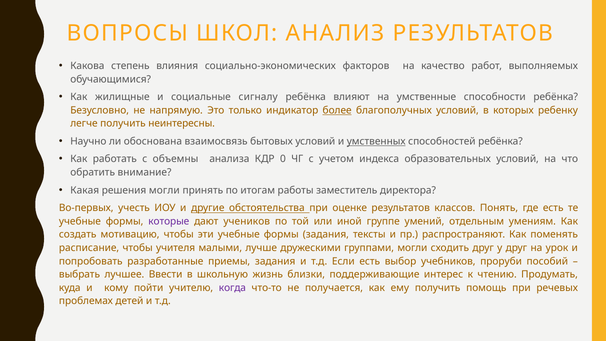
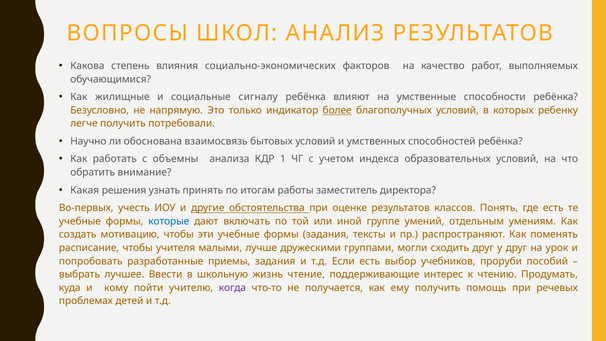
неинтересны: неинтересны -> потребовали (182, 124)
умственных underline: present -> none (376, 141)
0: 0 -> 1 (283, 159)
решения могли: могли -> узнать (164, 190)
которые colour: purple -> blue (169, 221)
учеников: учеников -> включать (247, 221)
близки: близки -> чтение (306, 274)
